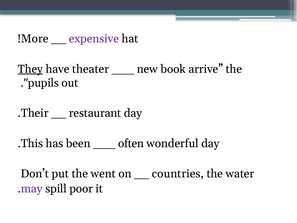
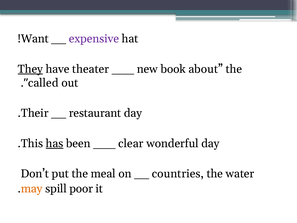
More: More -> Want (35, 39)
arrive: arrive -> about (206, 69)
pupils: pupils -> called (43, 83)
has underline: none -> present (55, 143)
often: often -> clear (131, 143)
went: went -> meal (103, 173)
may colour: purple -> orange (32, 189)
